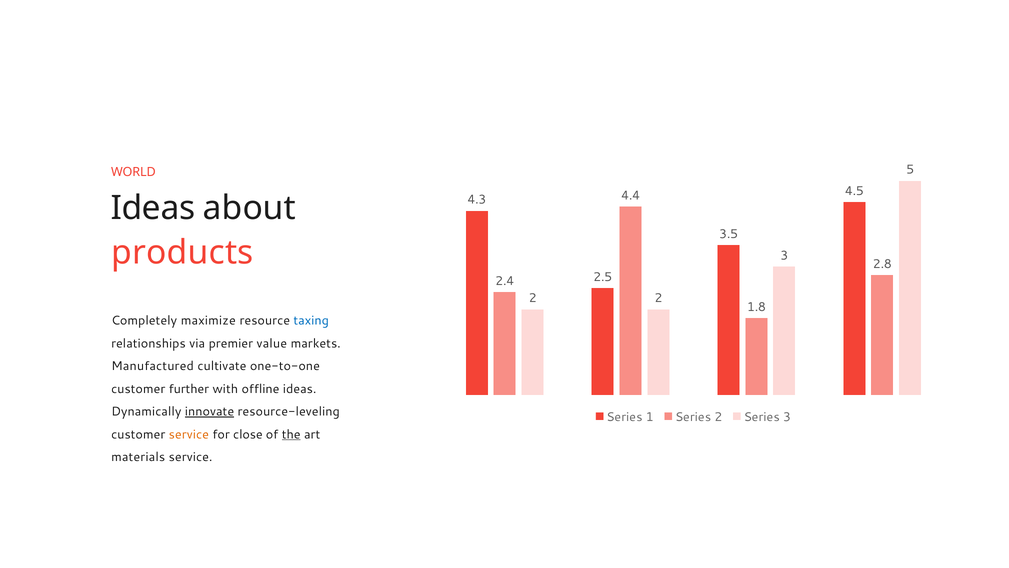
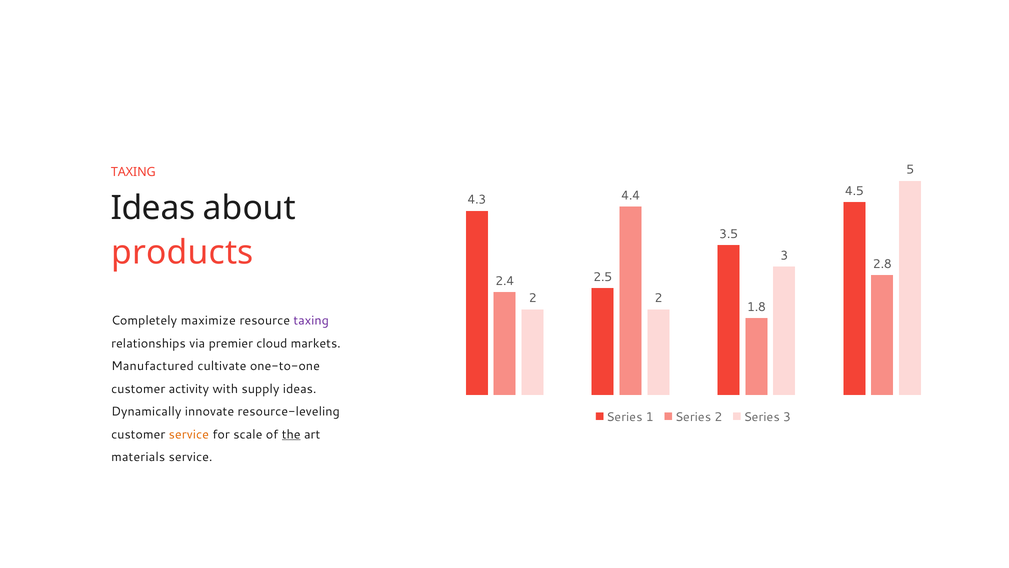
WORLD: WORLD -> TAXING (133, 172)
taxing colour: blue -> purple (311, 321)
value: value -> cloud (272, 343)
further: further -> activity (189, 389)
offline: offline -> supply (260, 389)
innovate underline: present -> none (210, 411)
close: close -> scale (248, 434)
